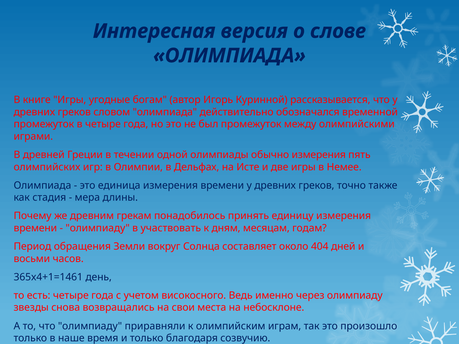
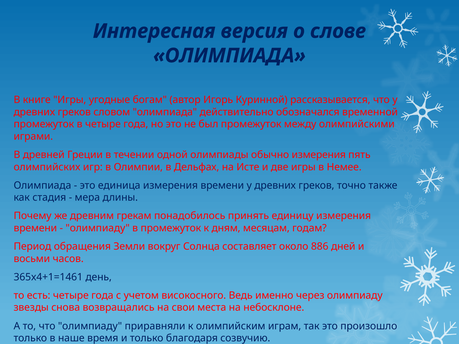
в участвовать: участвовать -> промежуток (171, 228)
404: 404 -> 886 (320, 247)
